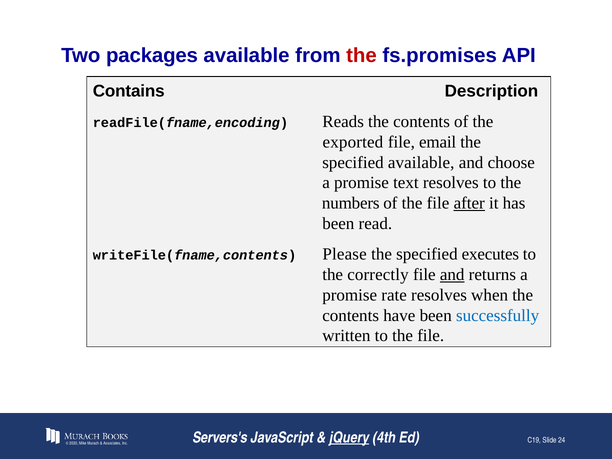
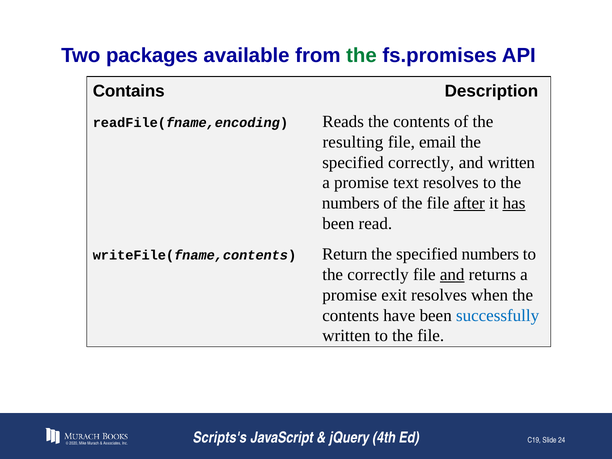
the colour: red -> green (361, 56)
exported: exported -> resulting (353, 142)
specified available: available -> correctly (421, 162)
and choose: choose -> written (511, 162)
has underline: none -> present (514, 203)
Please: Please -> Return (345, 254)
specified executes: executes -> numbers (490, 254)
rate: rate -> exit (394, 295)
Servers's: Servers's -> Scripts's (220, 438)
jQuery underline: present -> none (349, 438)
